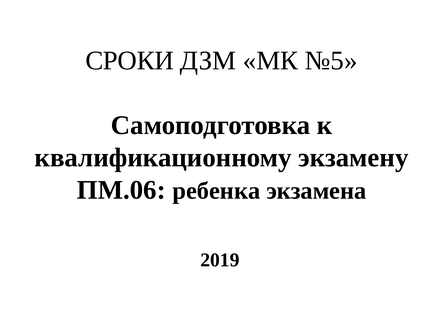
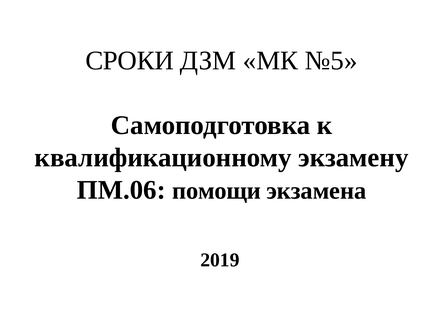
ребенка: ребенка -> помощи (217, 191)
